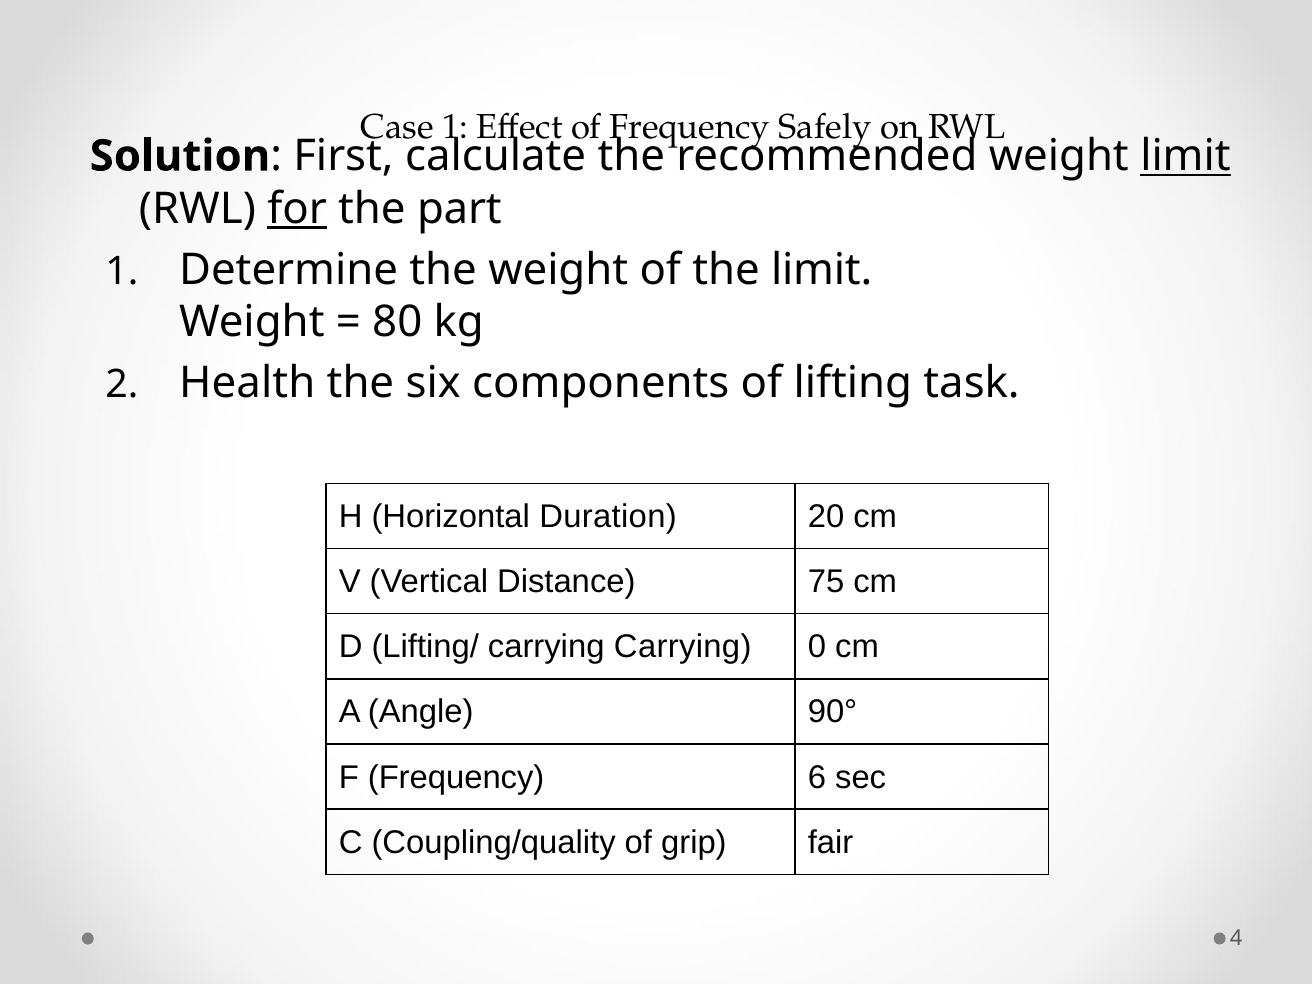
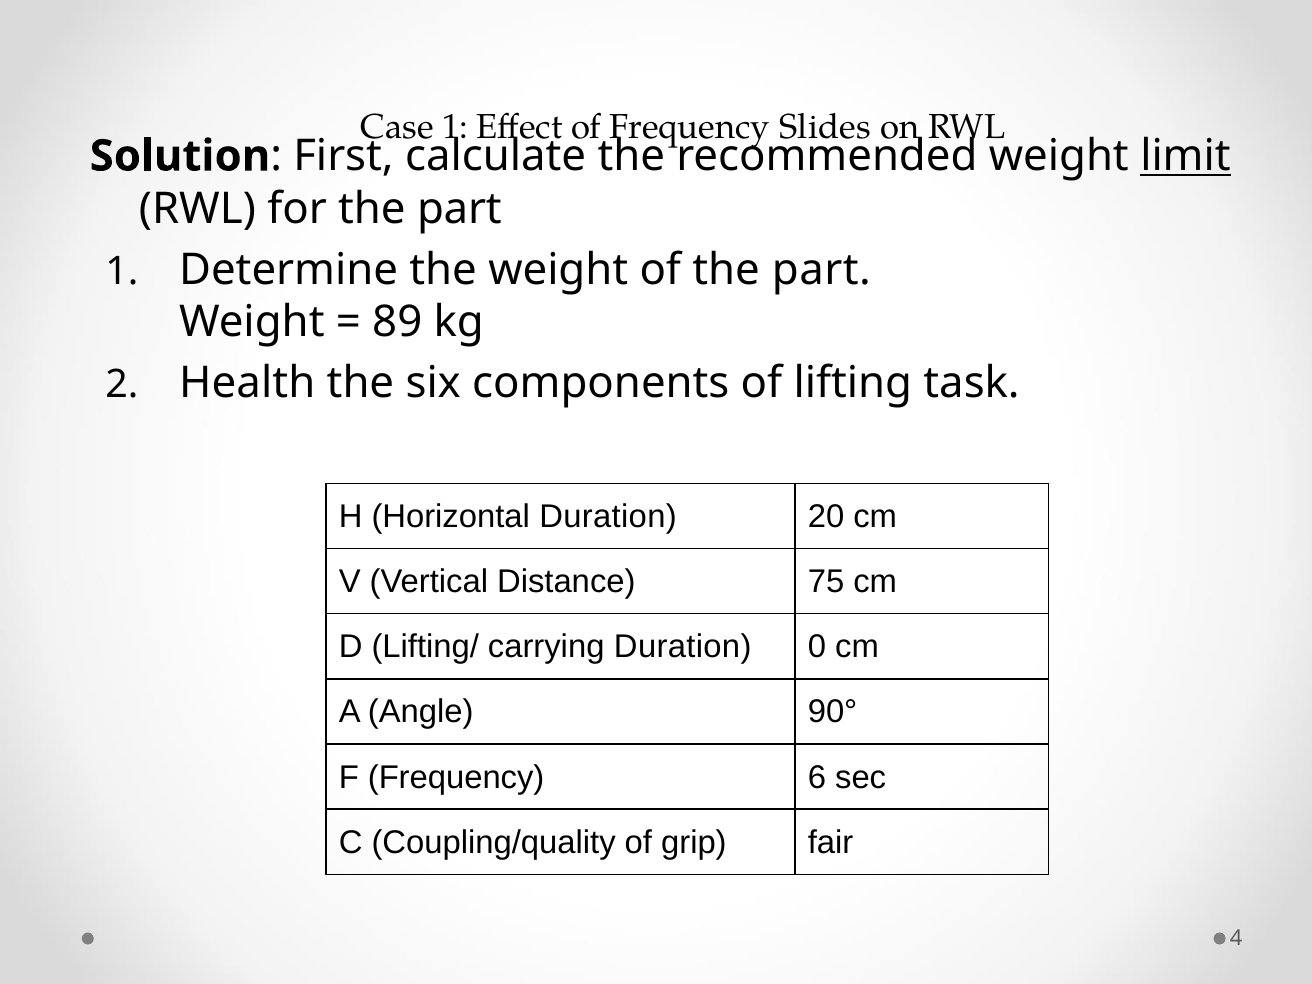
Safely: Safely -> Slides (825, 127)
for underline: present -> none (297, 209)
of the limit: limit -> part (821, 270)
80: 80 -> 89 (397, 322)
carrying Carrying: Carrying -> Duration (683, 647)
